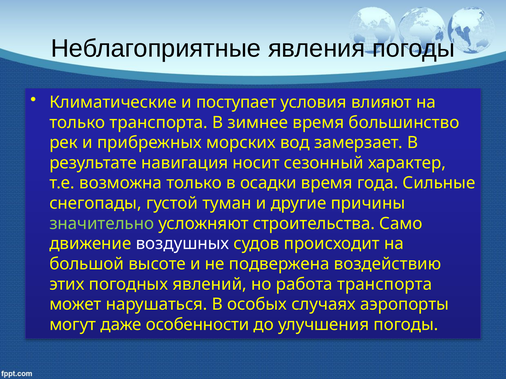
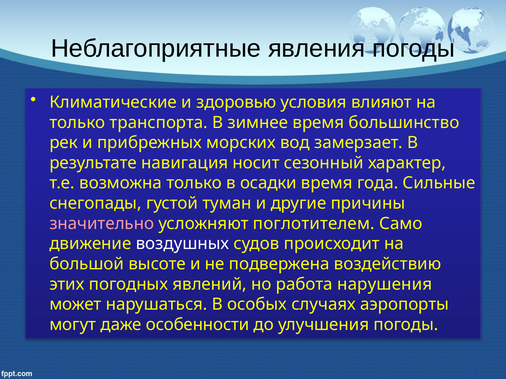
поступает: поступает -> здоровью (236, 102)
значительно colour: light green -> pink (102, 224)
строительства: строительства -> поглотителем (314, 224)
работа транспорта: транспорта -> нарушения (385, 285)
